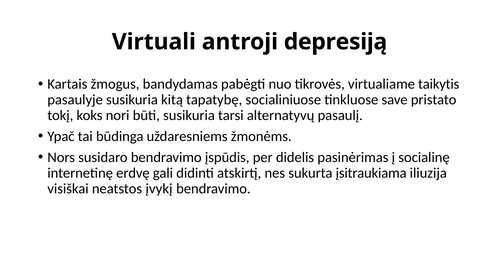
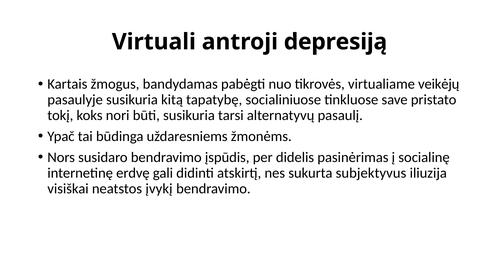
taikytis: taikytis -> veikėjų (439, 84)
įsitraukiama: įsitraukiama -> subjektyvus (371, 173)
